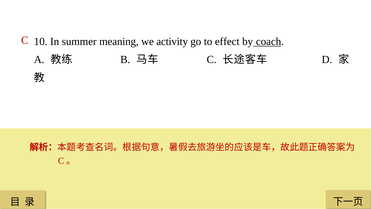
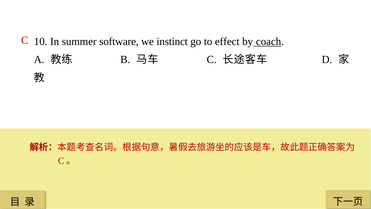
meaning: meaning -> software (119, 41)
activity: activity -> instinct (172, 41)
